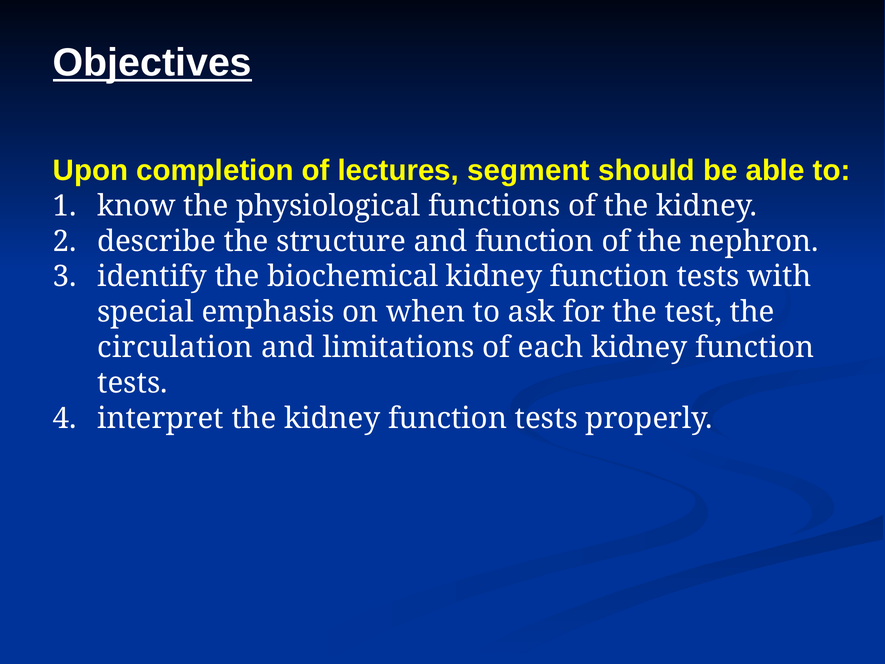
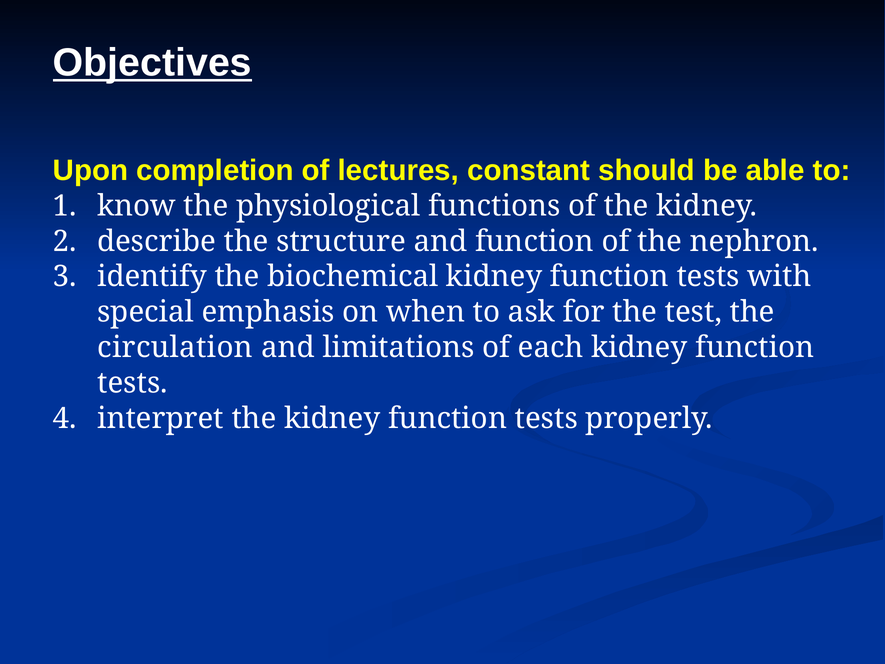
segment: segment -> constant (529, 170)
